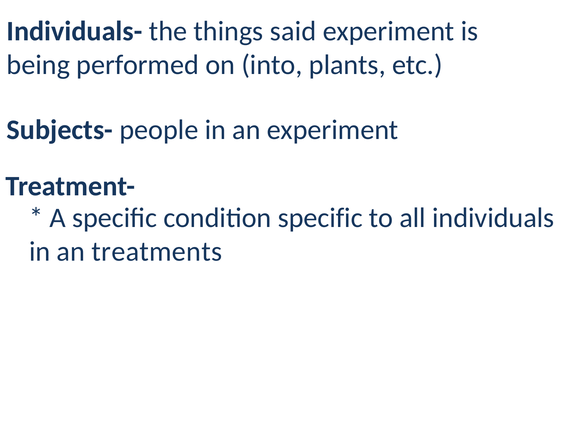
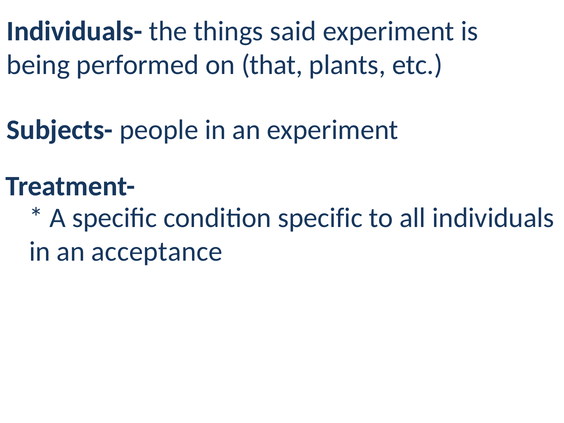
into: into -> that (272, 65)
treatments: treatments -> acceptance (157, 252)
